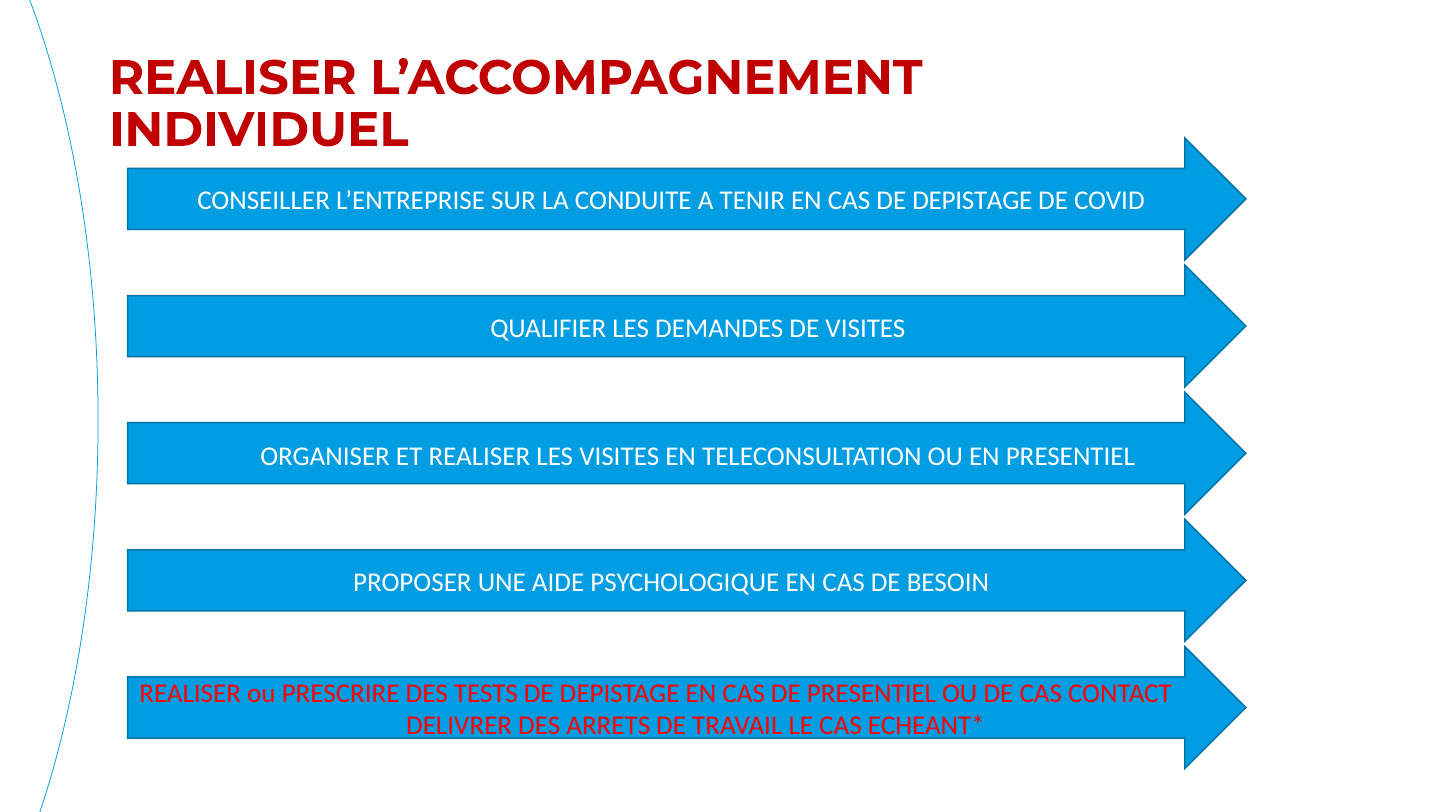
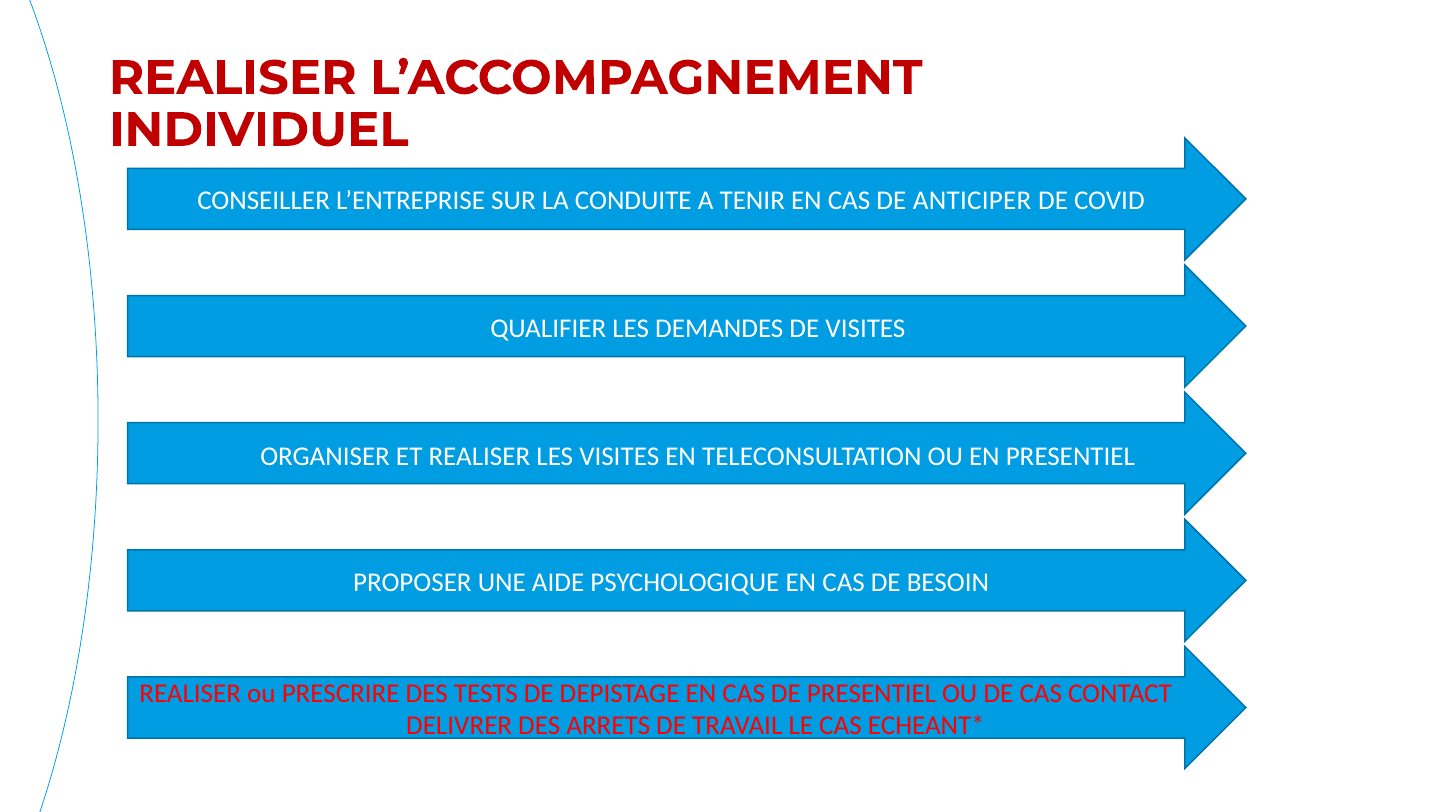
CAS DE DEPISTAGE: DEPISTAGE -> ANTICIPER (972, 201)
